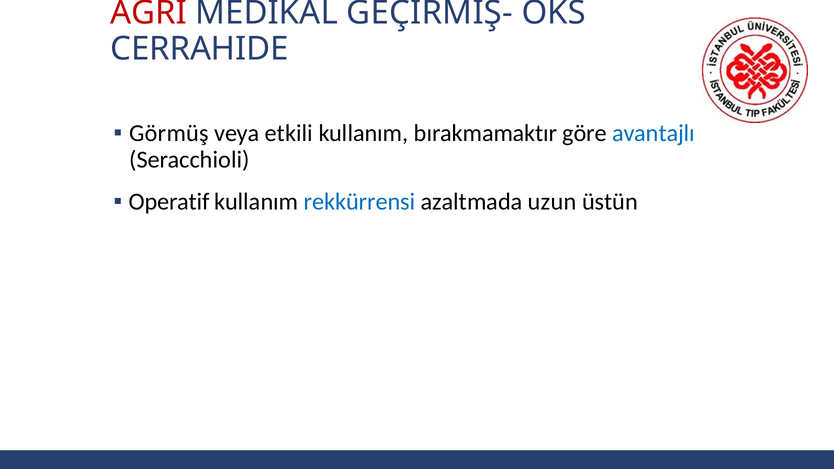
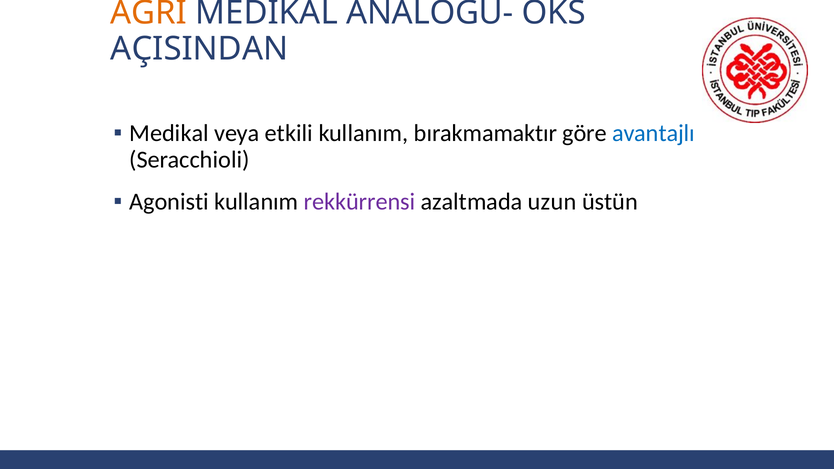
AĞRI colour: red -> orange (149, 13)
GEÇIRMIŞ-: GEÇIRMIŞ- -> ANALOGU- (430, 13)
CERRAHIDE: CERRAHIDE -> AÇISINDAN (199, 49)
Görmüş: Görmüş -> Medikal (169, 133)
Operatif: Operatif -> Agonisti (169, 202)
rekkürrensi colour: blue -> purple (360, 202)
